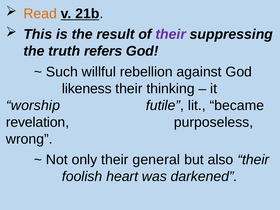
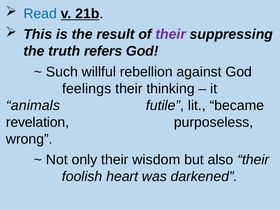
Read colour: orange -> blue (40, 14)
likeness: likeness -> feelings (87, 89)
worship: worship -> animals (33, 105)
general: general -> wisdom (156, 160)
